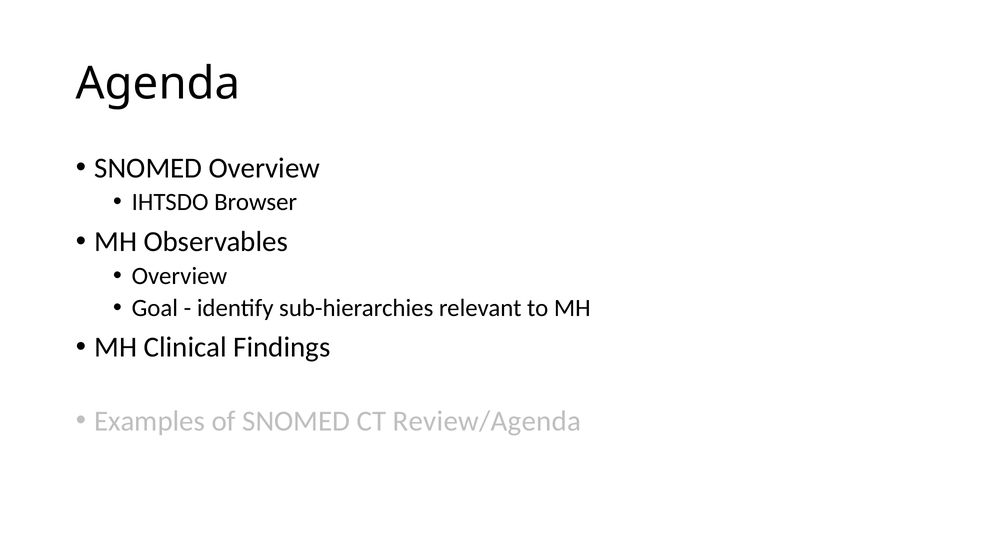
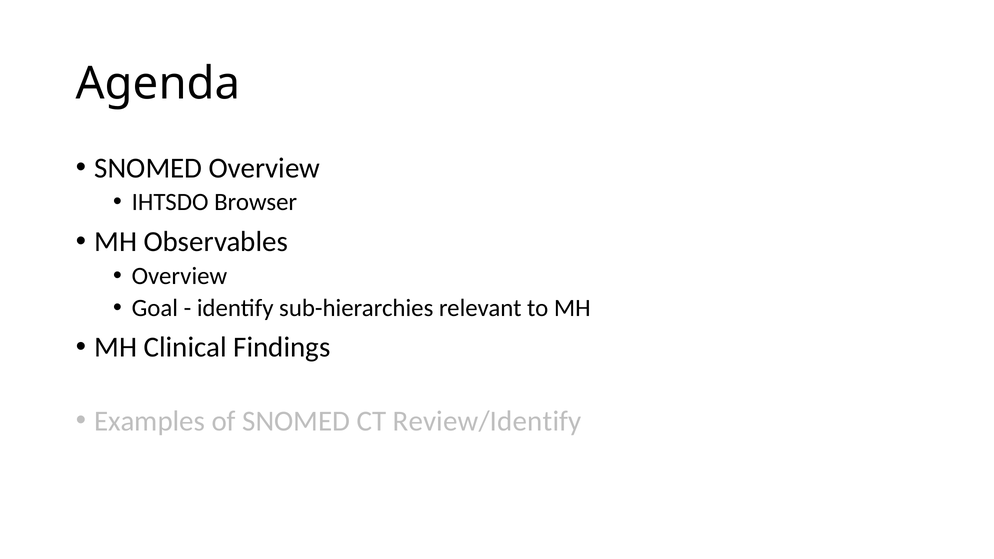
Review/Agenda: Review/Agenda -> Review/Identify (487, 421)
